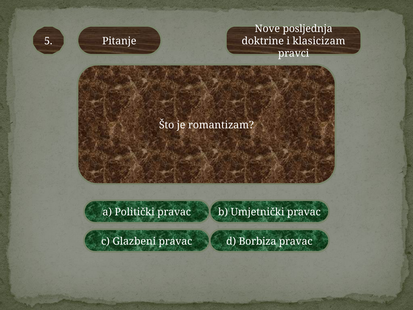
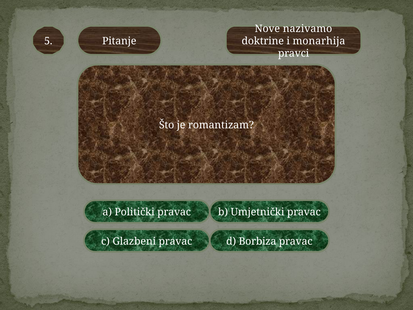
posljednja: posljednja -> nazivamo (308, 29)
klasicizam: klasicizam -> monarhija (319, 41)
